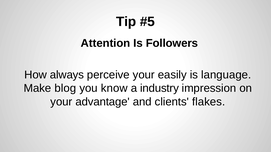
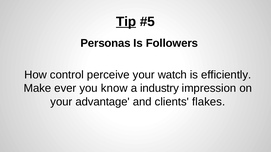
Tip underline: none -> present (126, 22)
Attention: Attention -> Personas (106, 43)
always: always -> control (67, 75)
easily: easily -> watch (172, 75)
language: language -> efficiently (226, 75)
blog: blog -> ever (65, 89)
